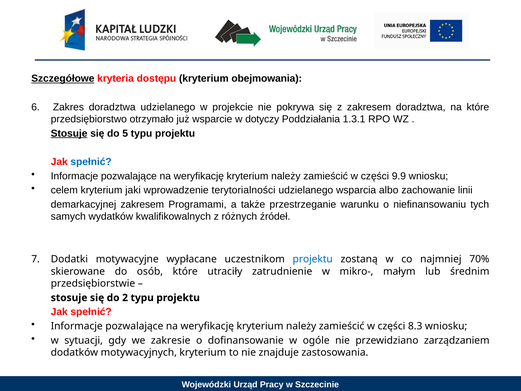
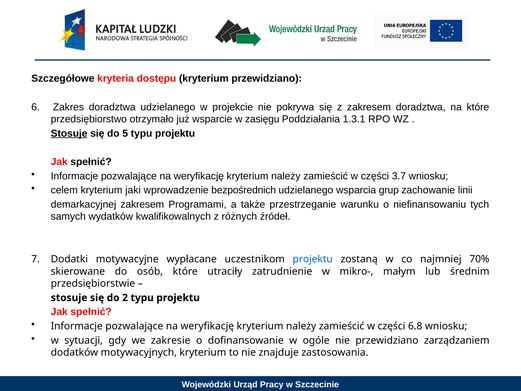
Szczegółowe underline: present -> none (63, 79)
kryterium obejmowania: obejmowania -> przewidziano (267, 79)
dotyczy: dotyczy -> zasięgu (262, 119)
spełnić colour: blue -> black (91, 162)
9.9: 9.9 -> 3.7 (399, 176)
terytorialności: terytorialności -> bezpośrednich (244, 190)
albo: albo -> grup (389, 190)
8.3: 8.3 -> 6.8 (415, 326)
